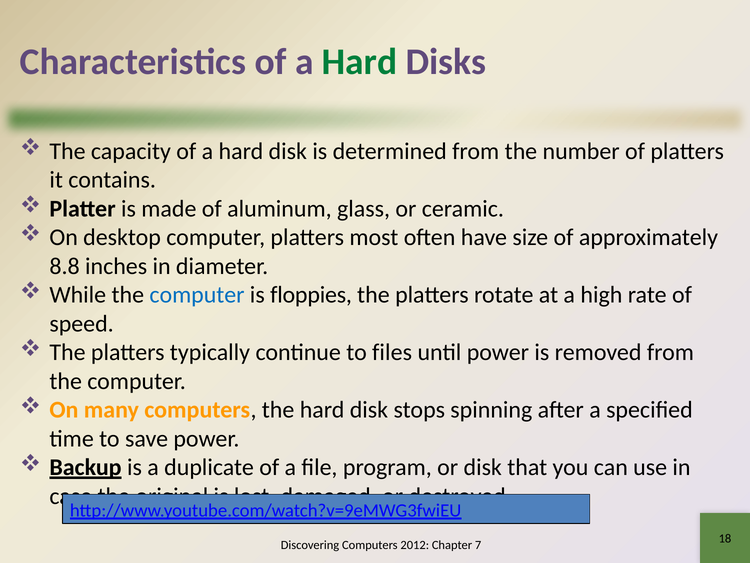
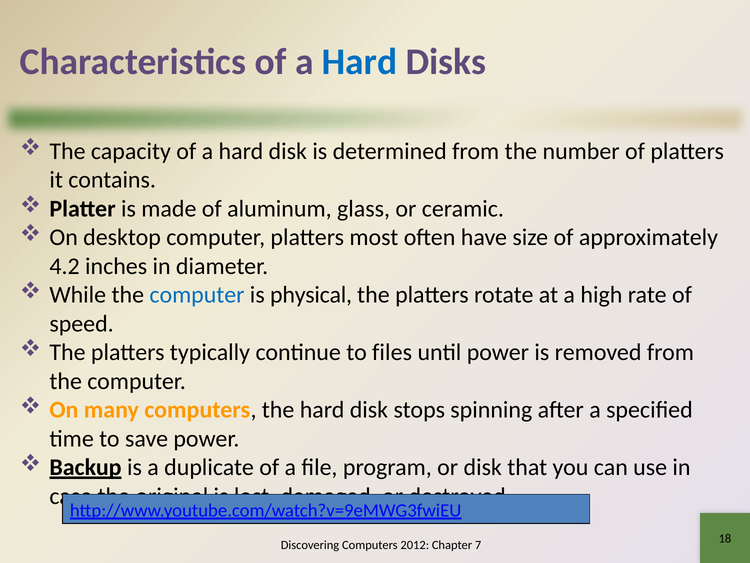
Hard colour: green -> blue (360, 62)
8.8: 8.8 -> 4.2 (65, 266)
floppies: floppies -> physical (311, 295)
